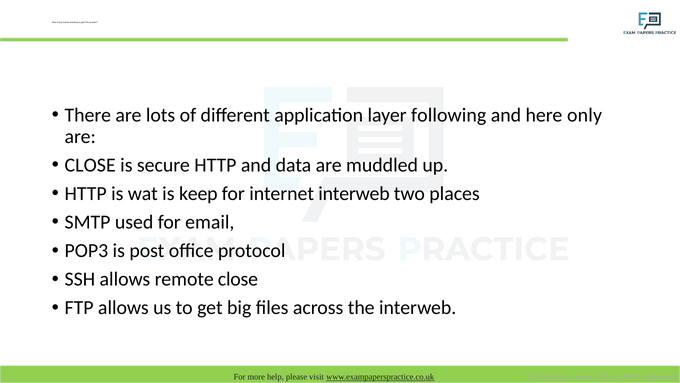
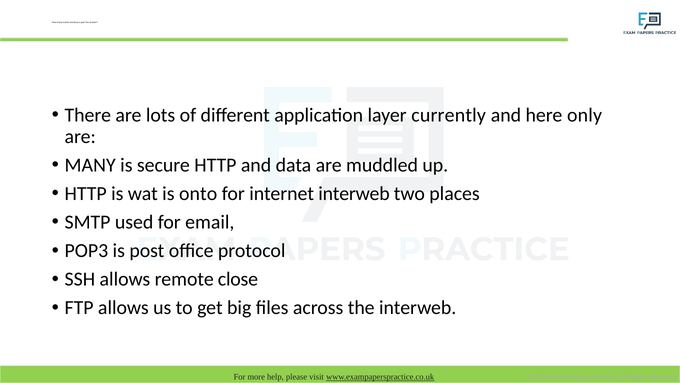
following: following -> currently (449, 115)
CLOSE: CLOSE -> MANY (90, 165)
keep: keep -> onto (198, 193)
